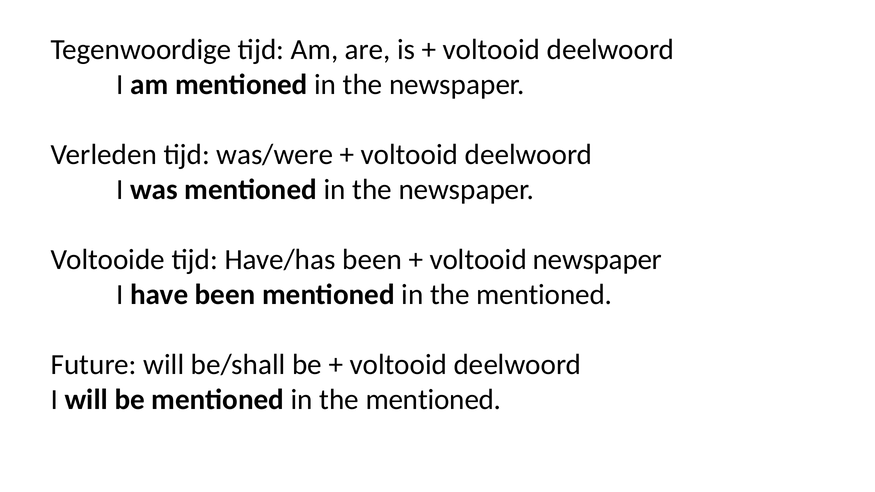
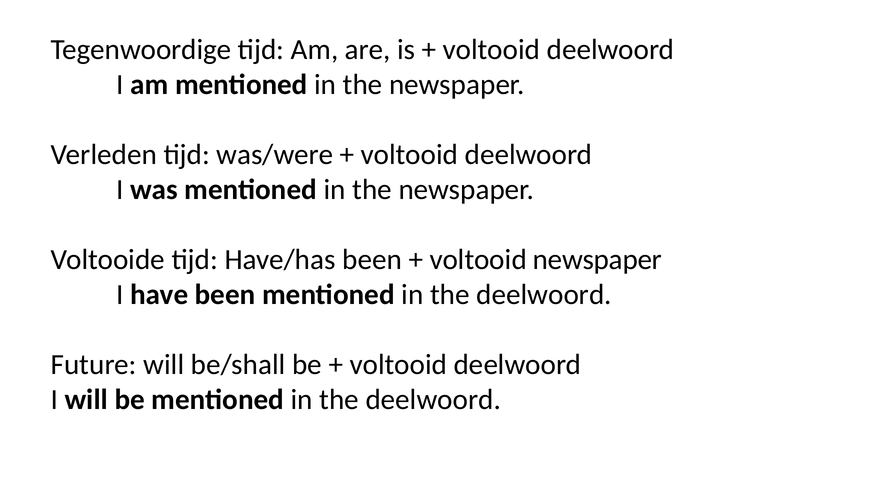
mentioned: mentioned -> deelwoord (544, 295)
mentioned: mentioned -> deelwoord (433, 400)
